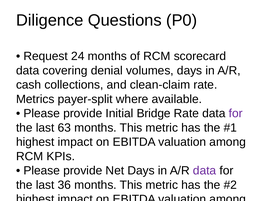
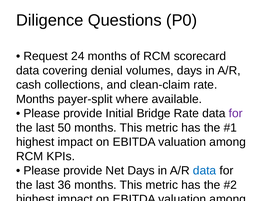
Metrics: Metrics -> Months (35, 99)
63: 63 -> 50 (64, 128)
data colour: purple -> blue (205, 171)
